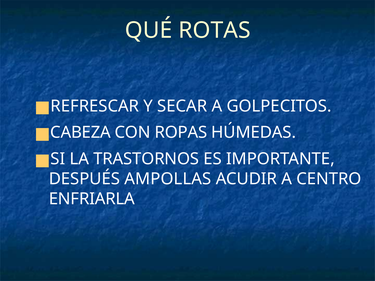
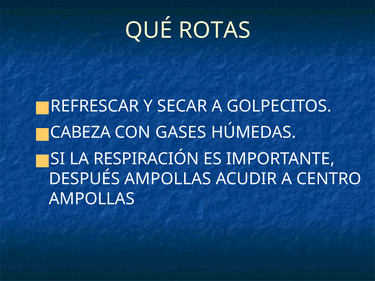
ROPAS: ROPAS -> GASES (181, 133)
TRASTORNOS: TRASTORNOS -> RESPIRACIÓN (146, 159)
ENFRIARLA: ENFRIARLA -> AMPOLLAS (92, 199)
